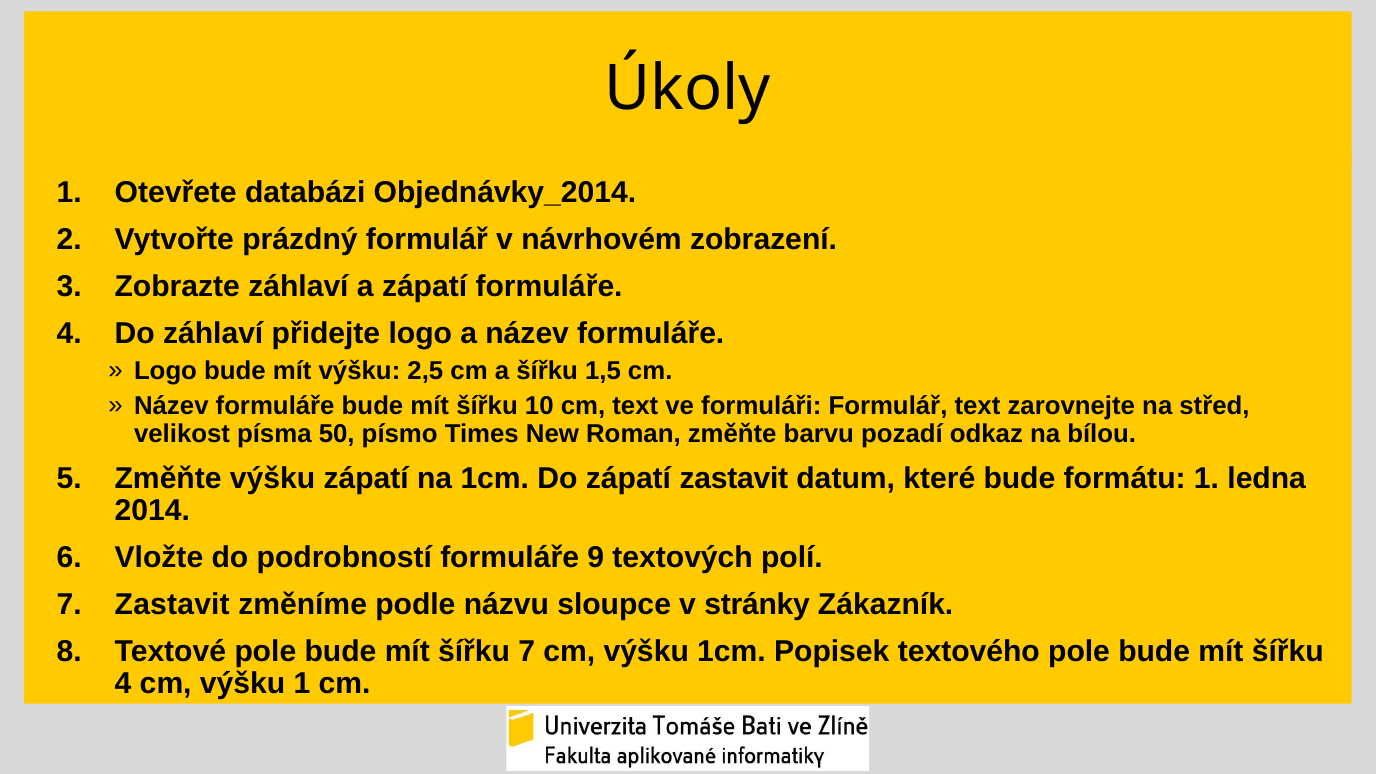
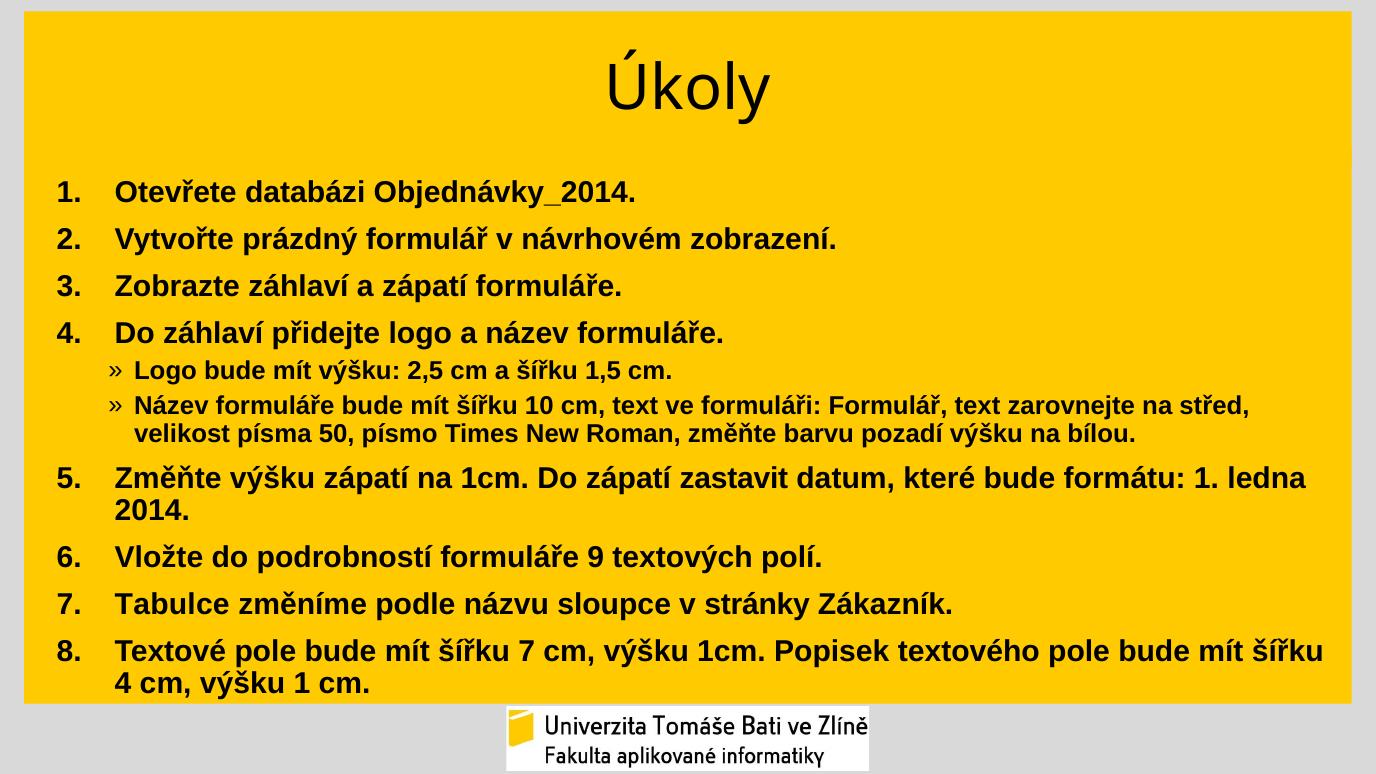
pozadí odkaz: odkaz -> výšku (986, 434)
7 Zastavit: Zastavit -> Tabulce (172, 604)
